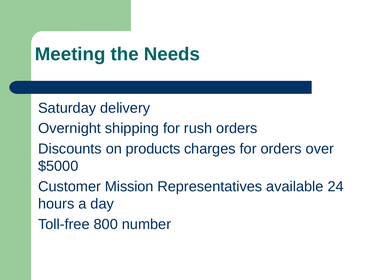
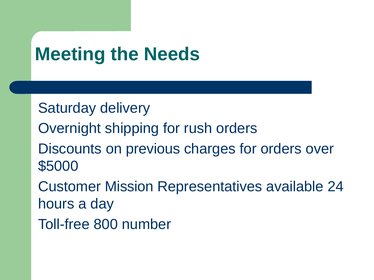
products: products -> previous (153, 149)
